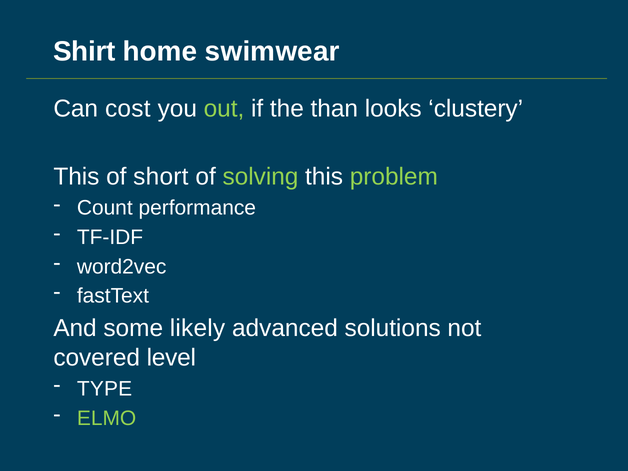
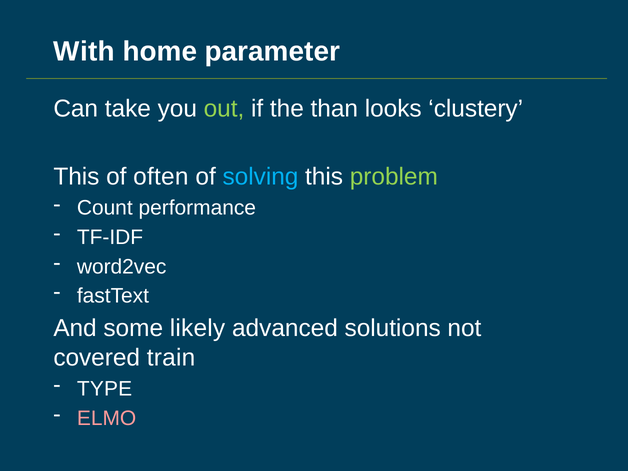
Shirt: Shirt -> With (84, 52)
swimwear: swimwear -> parameter (272, 52)
cost: cost -> take (128, 108)
short: short -> often (161, 177)
solving colour: light green -> light blue (260, 177)
level: level -> train (171, 358)
ELMO colour: light green -> pink (107, 418)
